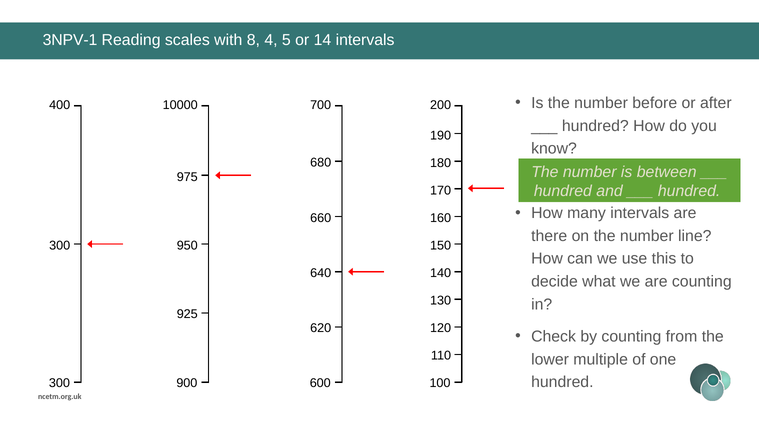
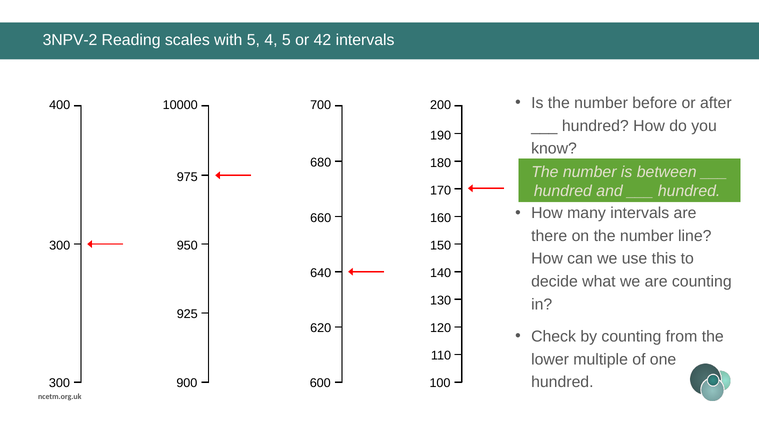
3NPV-1: 3NPV-1 -> 3NPV-2 (70, 40)
with 8: 8 -> 5 (253, 40)
14: 14 -> 42 (322, 40)
